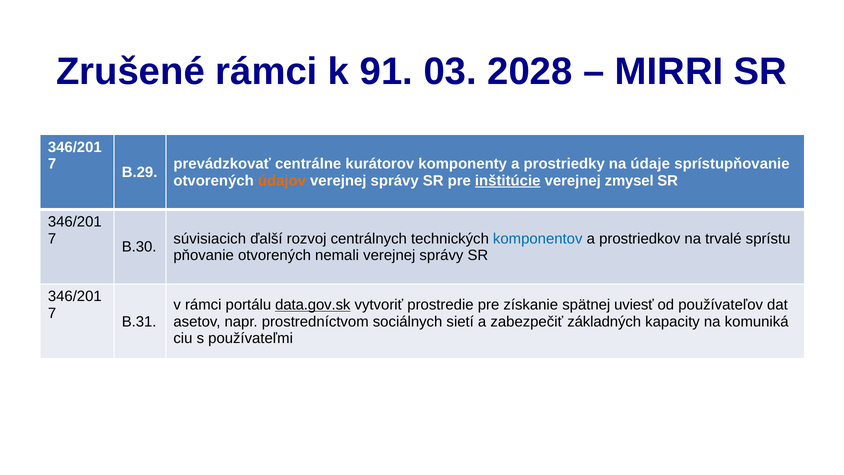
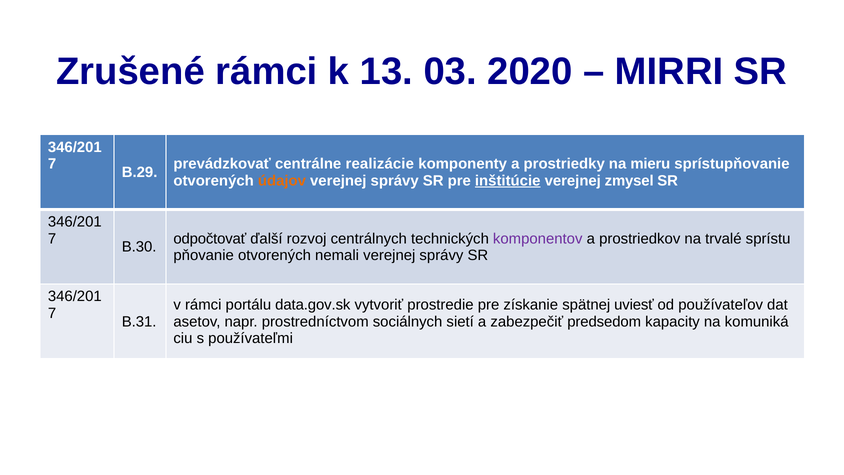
91: 91 -> 13 (386, 72)
2028: 2028 -> 2020 (530, 72)
kurátorov: kurátorov -> realizácie (380, 164)
údaje: údaje -> mieru (650, 164)
súvisiacich: súvisiacich -> odpočtovať (210, 239)
komponentov colour: blue -> purple (538, 239)
data.gov.sk underline: present -> none (313, 305)
základných: základných -> predsedom (604, 321)
